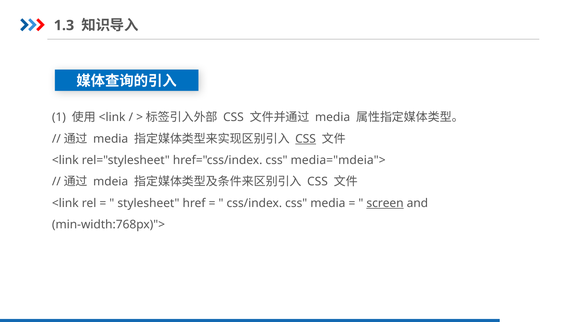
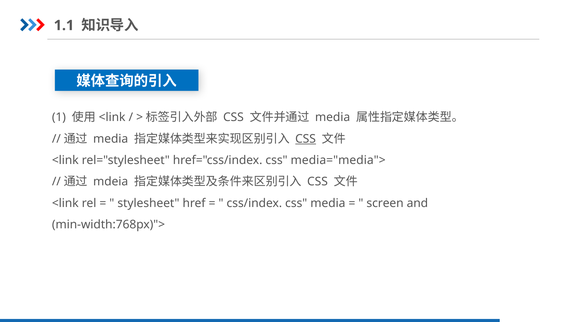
1.3: 1.3 -> 1.1 (64, 25)
media="mdeia">: media="mdeia"> -> media="media"> (338, 160)
screen underline: present -> none (385, 203)
